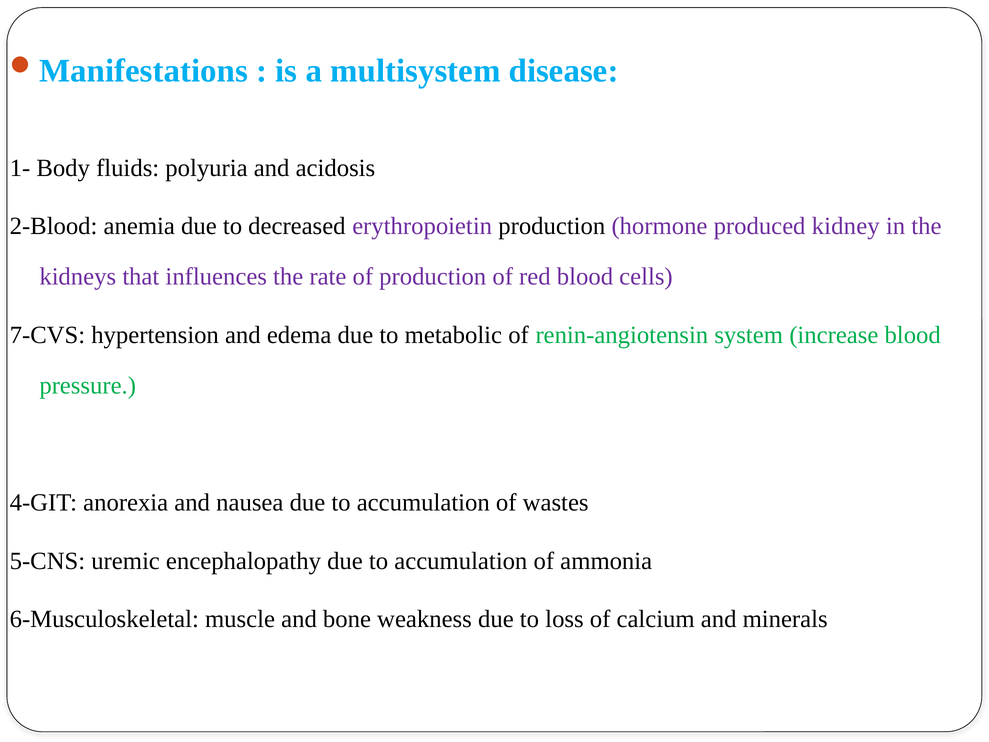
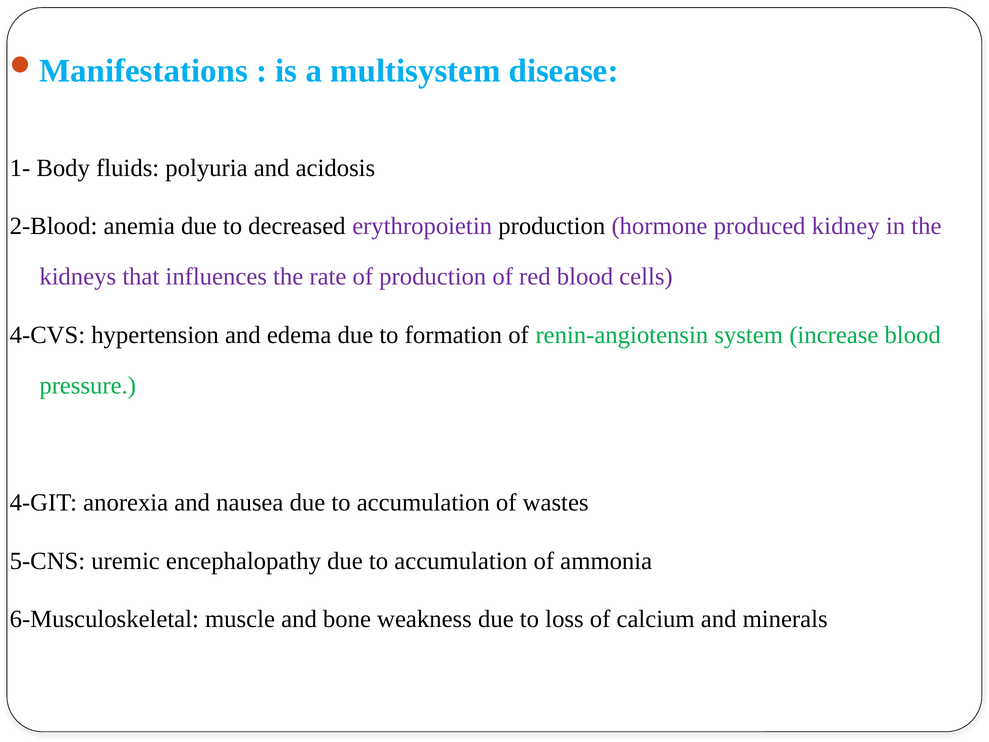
7-CVS: 7-CVS -> 4-CVS (47, 335)
metabolic: metabolic -> formation (453, 335)
